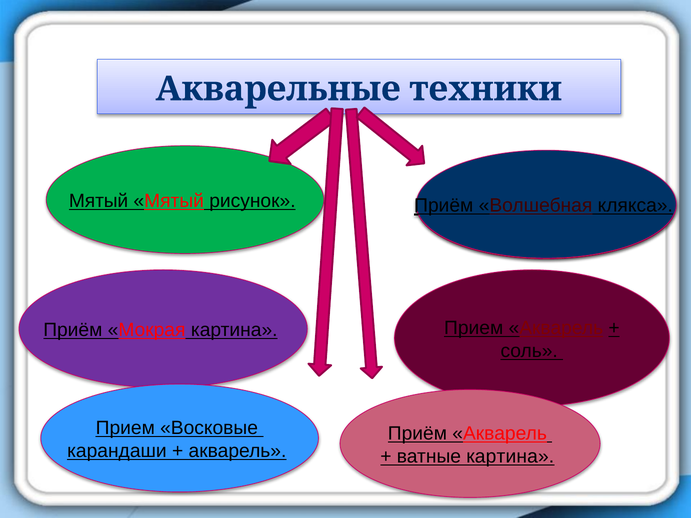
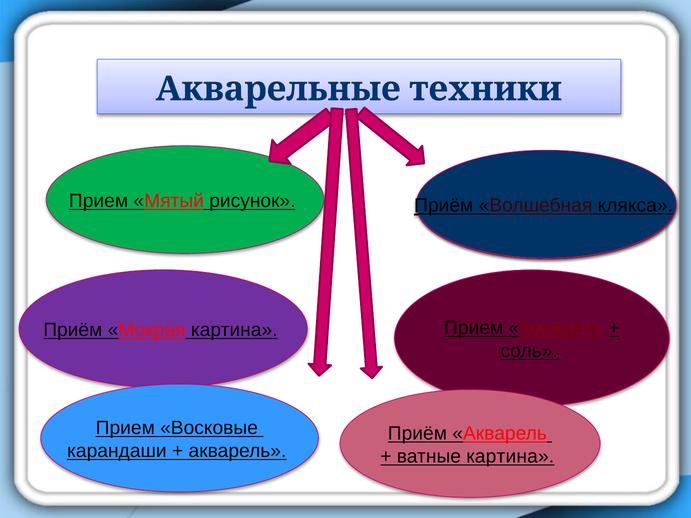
Мятый: Мятый -> Прием (99, 201)
